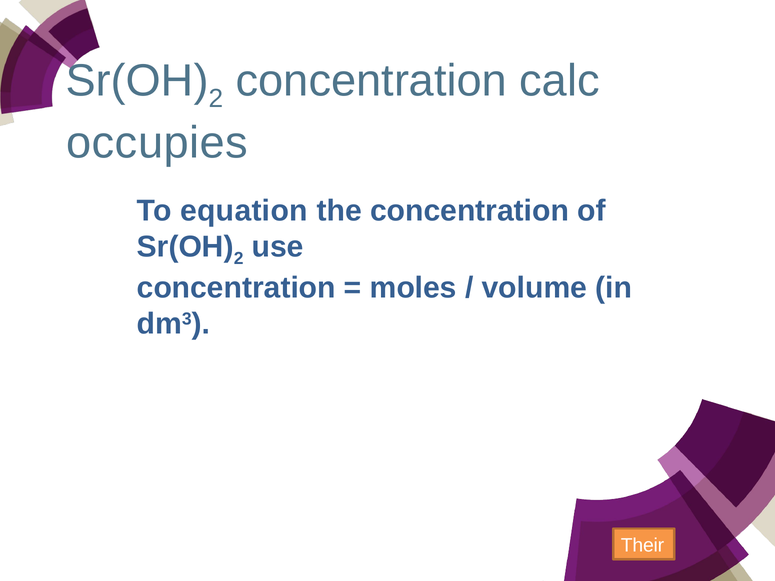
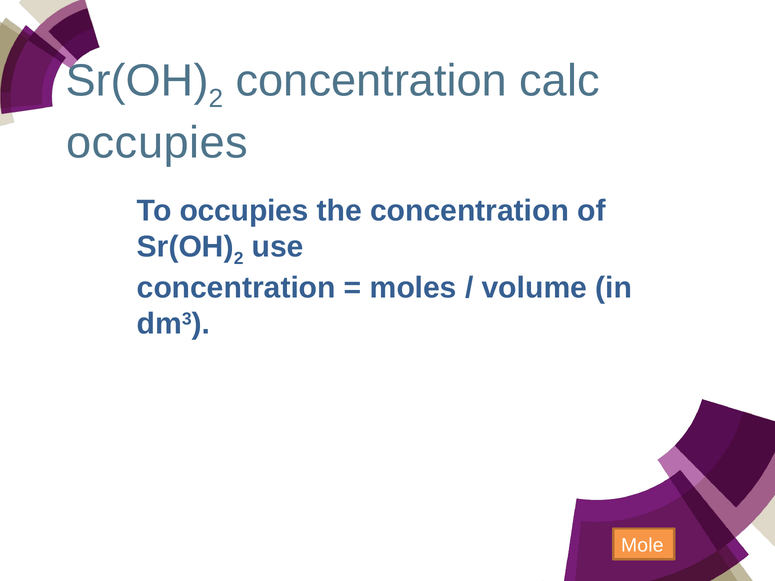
To equation: equation -> occupies (244, 211)
Their: Their -> Mole (642, 545)
